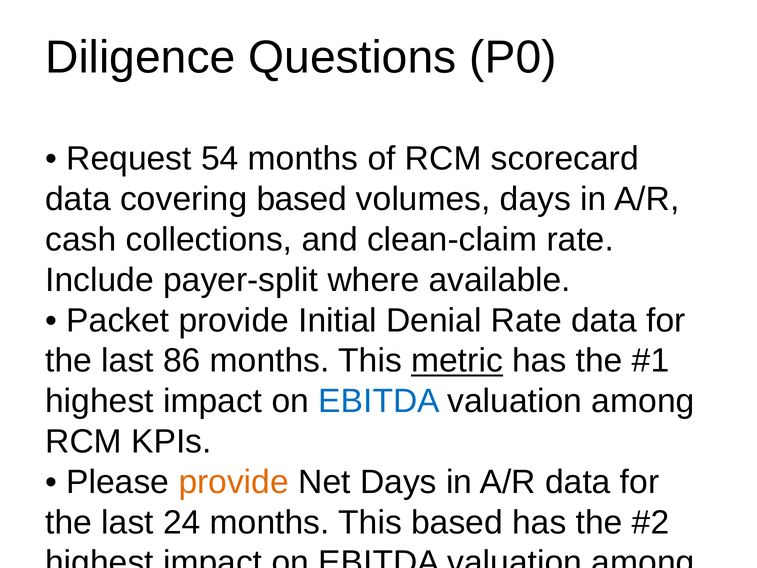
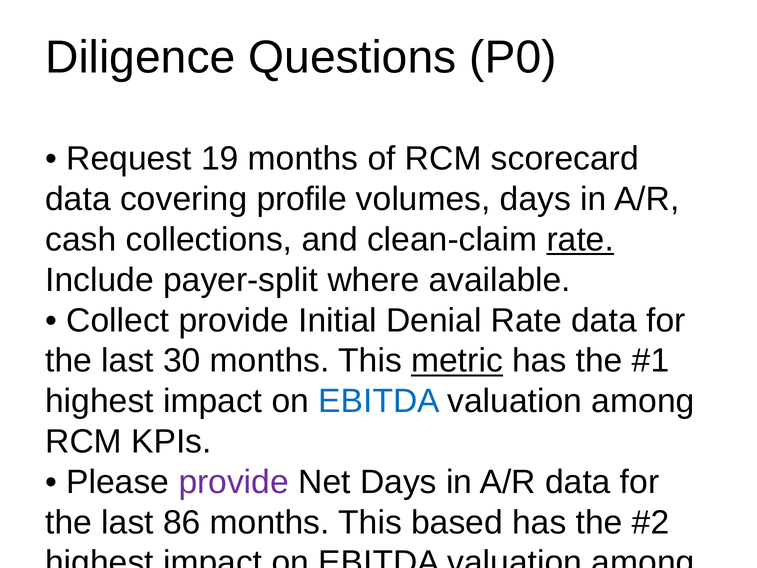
54: 54 -> 19 (220, 159)
covering based: based -> profile (302, 199)
rate underline: none -> present (580, 240)
Packet: Packet -> Collect (118, 320)
86: 86 -> 30 (182, 361)
provide colour: orange -> purple (234, 482)
24: 24 -> 86 (182, 522)
